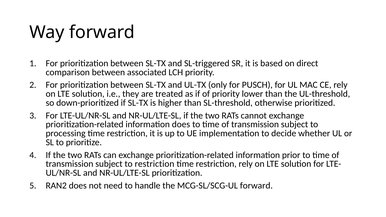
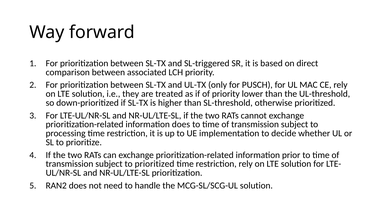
to restriction: restriction -> prioritized (155, 164)
MCG-SL/SCG-UL forward: forward -> solution (256, 186)
